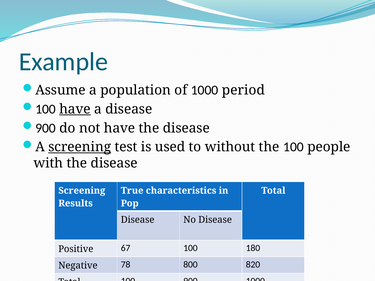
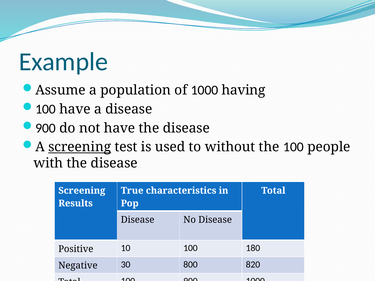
period: period -> having (243, 90)
have underline: present -> none (75, 109)
67: 67 -> 10 (126, 248)
78: 78 -> 30 (126, 265)
